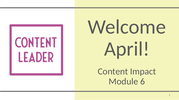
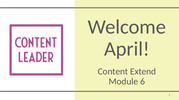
Impact: Impact -> Extend (143, 72)
